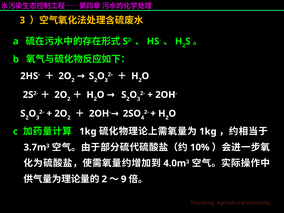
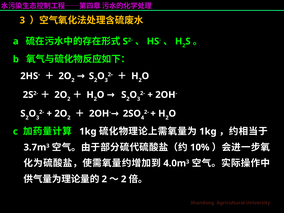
9: 9 -> 2 (124, 179)
